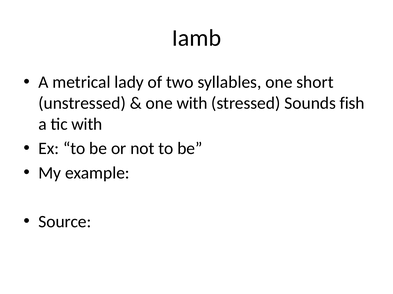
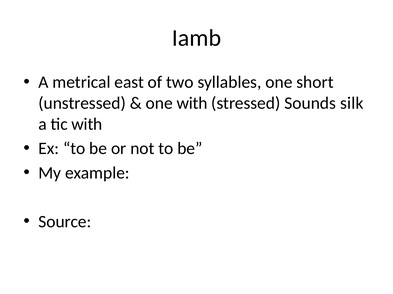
lady: lady -> east (129, 82)
fish: fish -> silk (352, 103)
